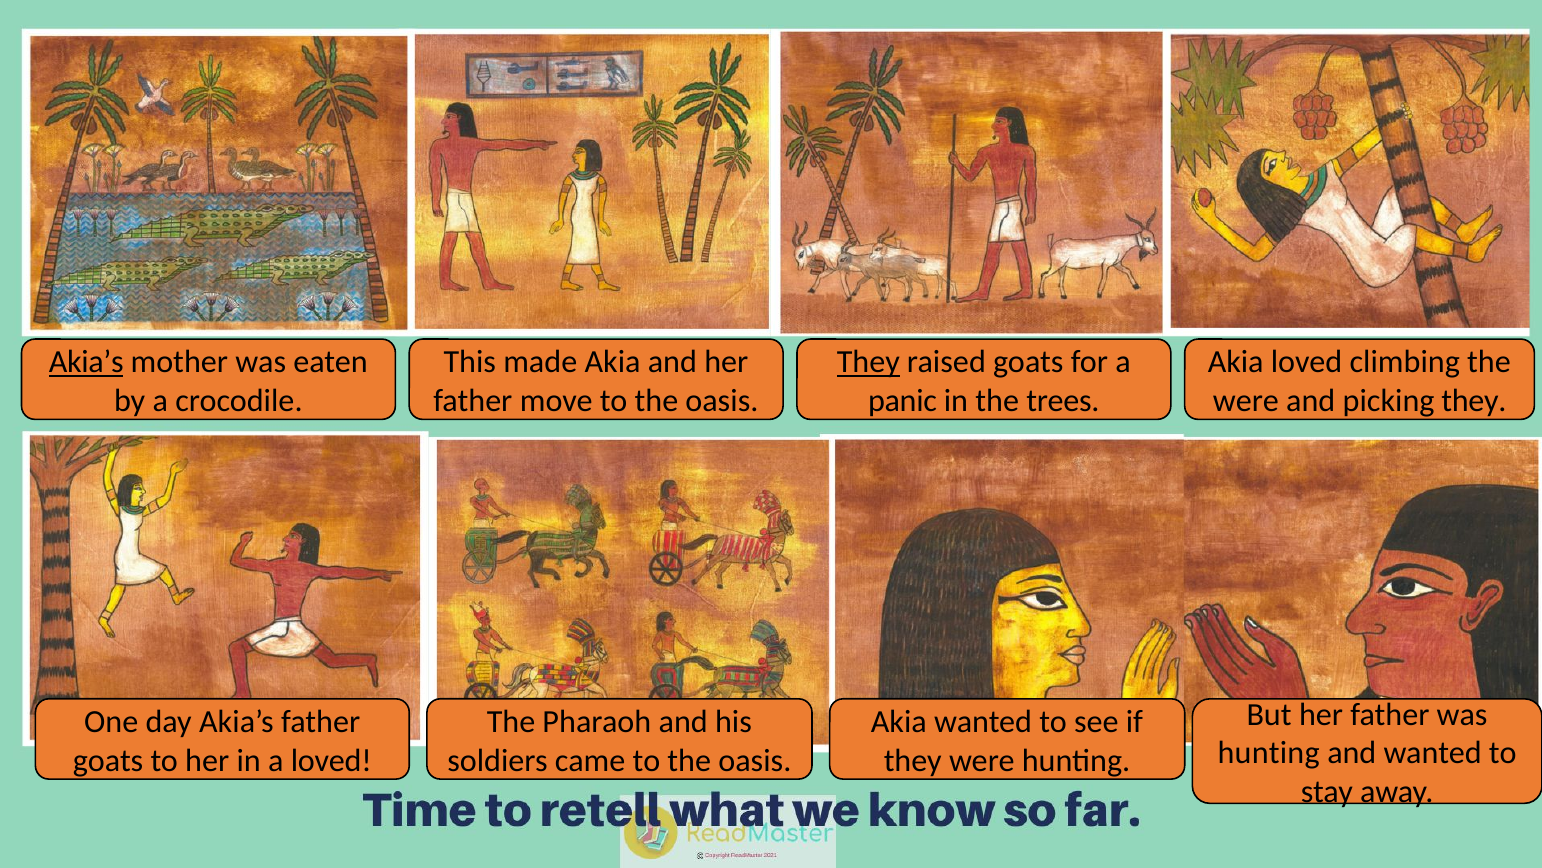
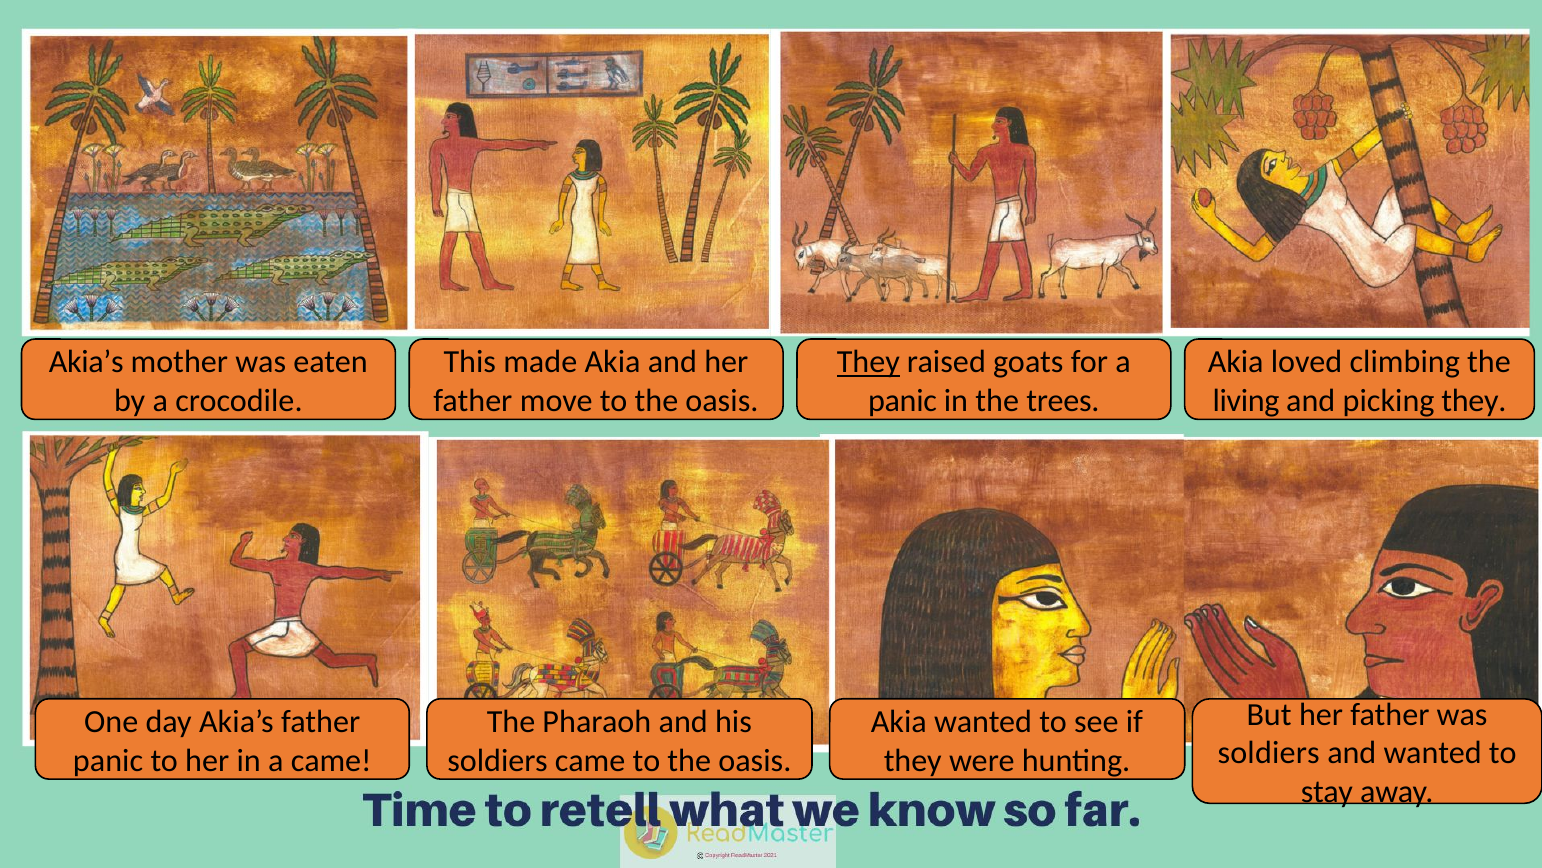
Akia’s underline: present -> none (86, 362)
were: were -> living (1246, 400)
hunting: hunting -> soldiers (1269, 753)
goats: goats -> panic (108, 760)
a loved: loved -> came (331, 760)
